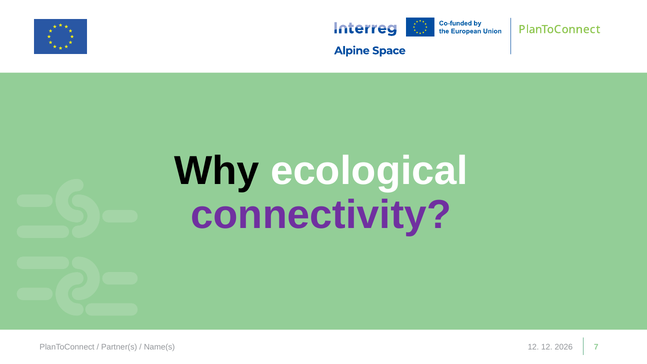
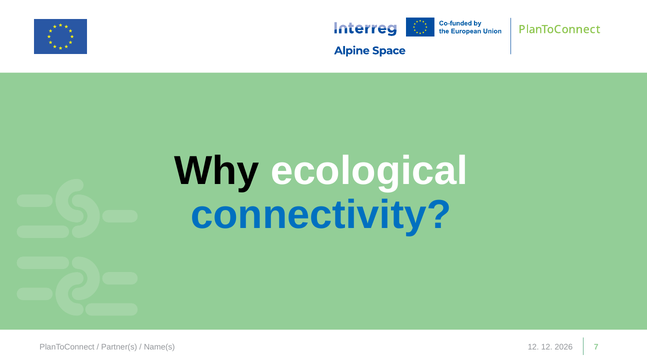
connectivity colour: purple -> blue (321, 215)
